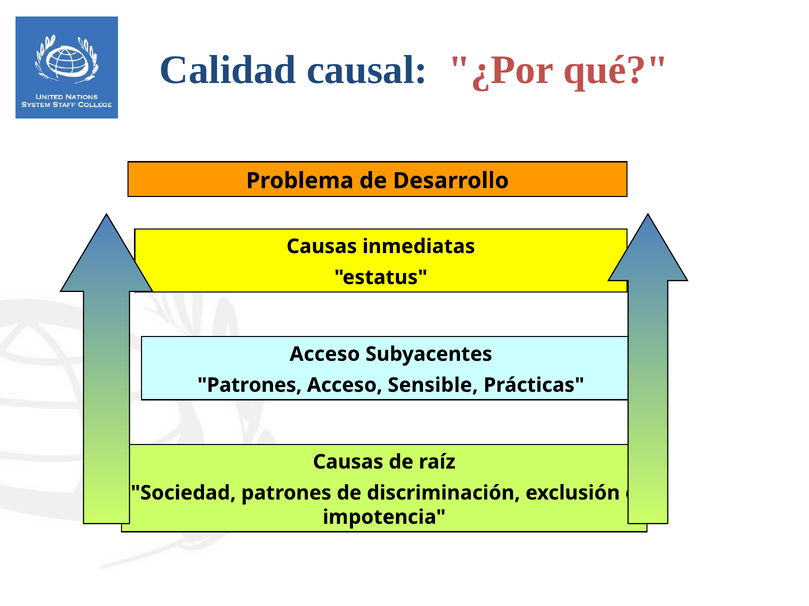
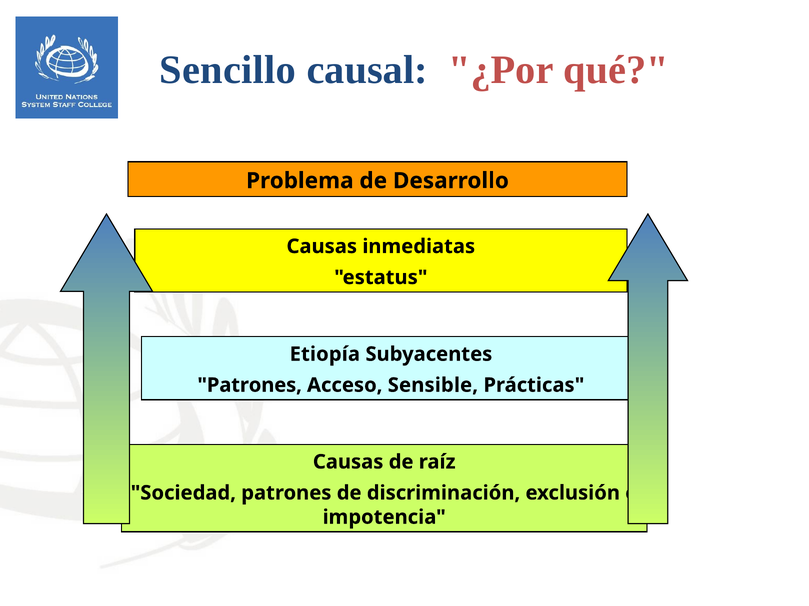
Calidad: Calidad -> Sencillo (228, 70)
Acceso: Acceso -> Etiopía (325, 355)
